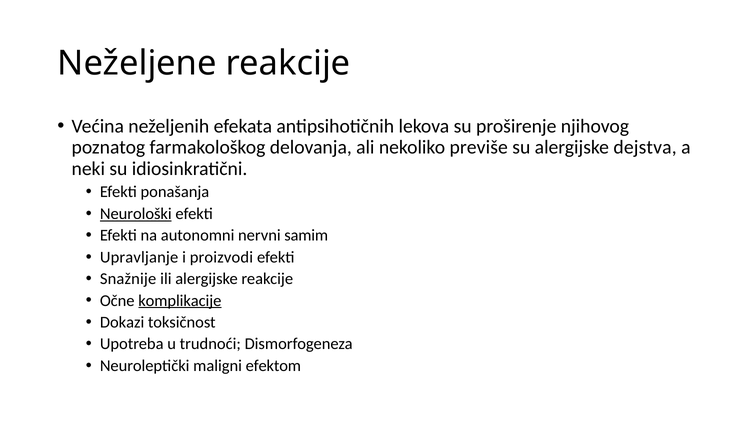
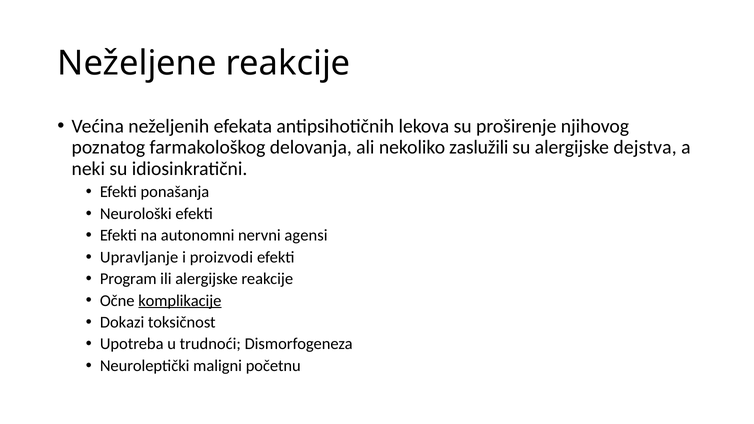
previše: previše -> zaslužili (479, 147)
Neurološki underline: present -> none (136, 214)
samim: samim -> agensi (306, 235)
Snažnije: Snažnije -> Program (128, 279)
efektom: efektom -> početnu (273, 366)
